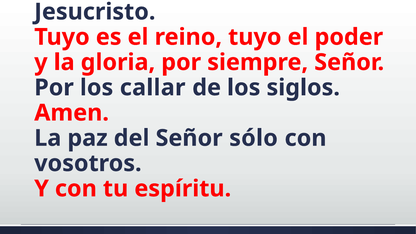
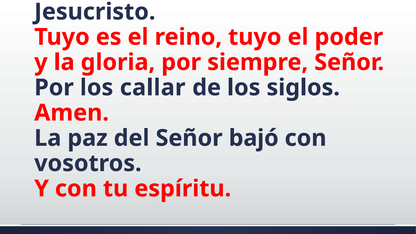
sólo: sólo -> bajó (254, 138)
